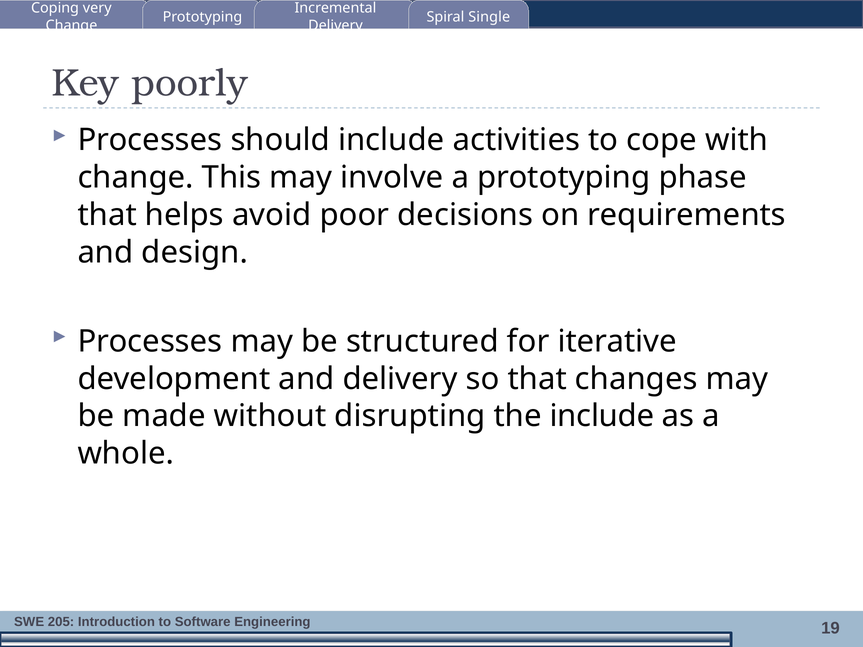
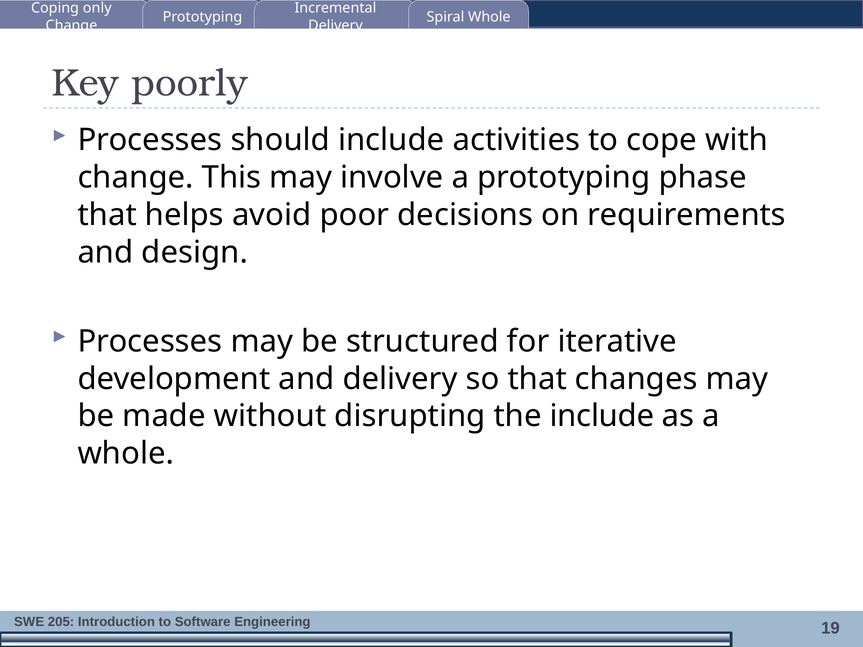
very: very -> only (97, 8)
Spiral Single: Single -> Whole (489, 17)
